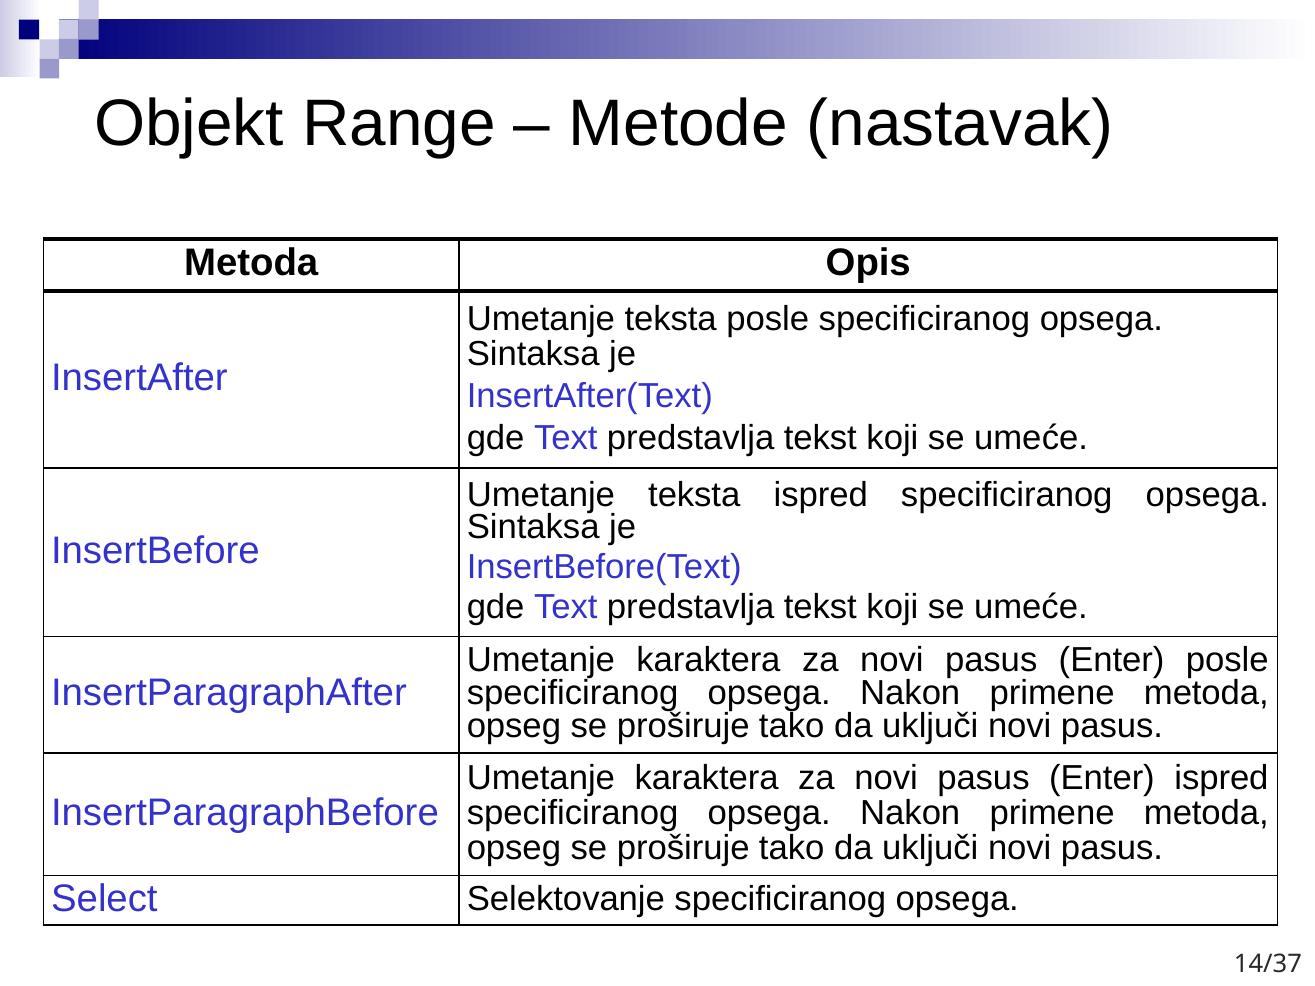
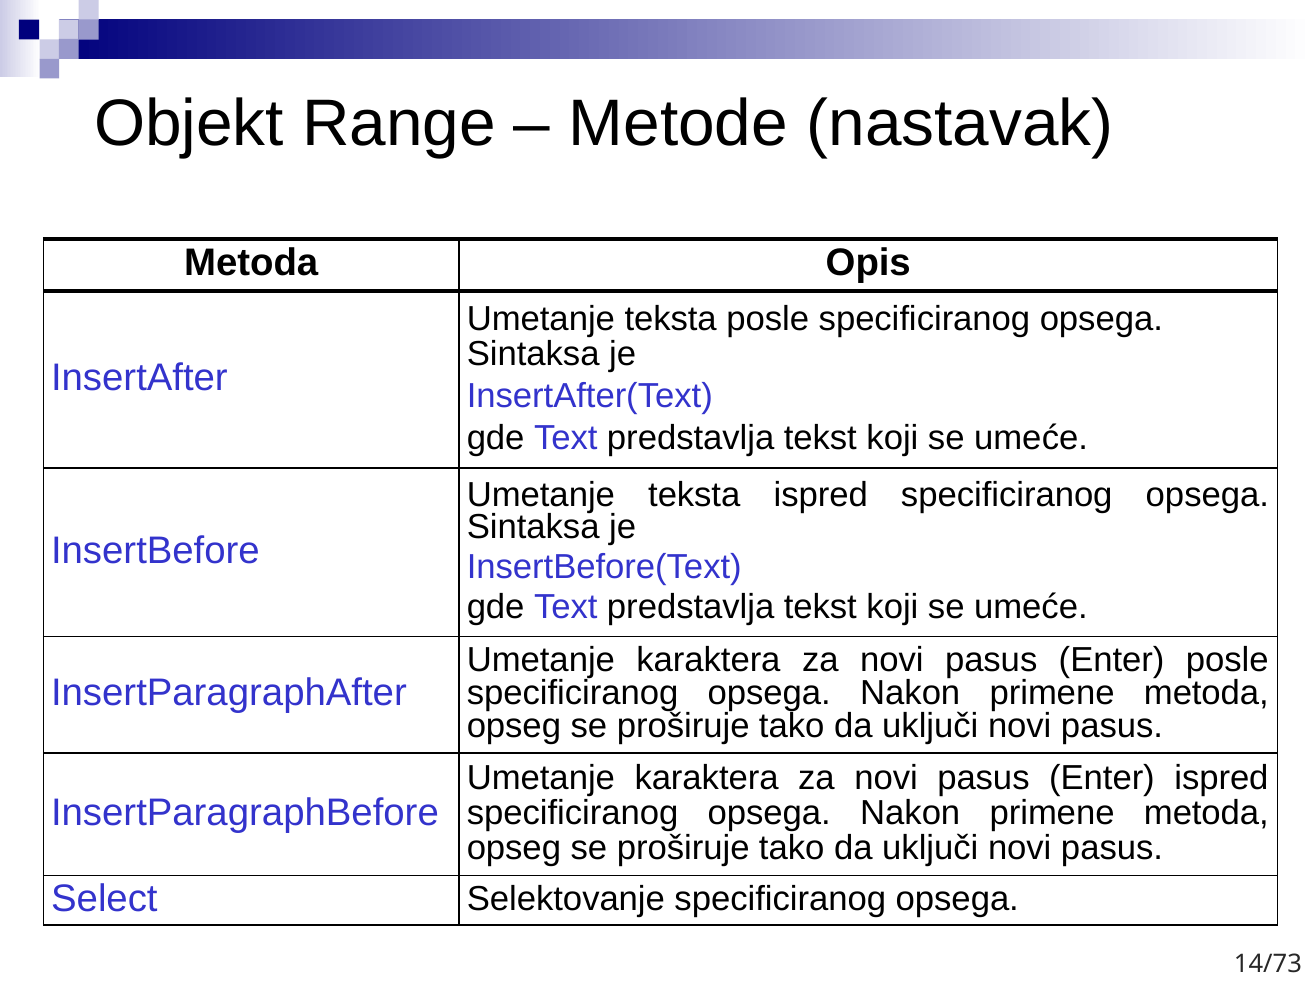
14/37: 14/37 -> 14/73 (1268, 964)
